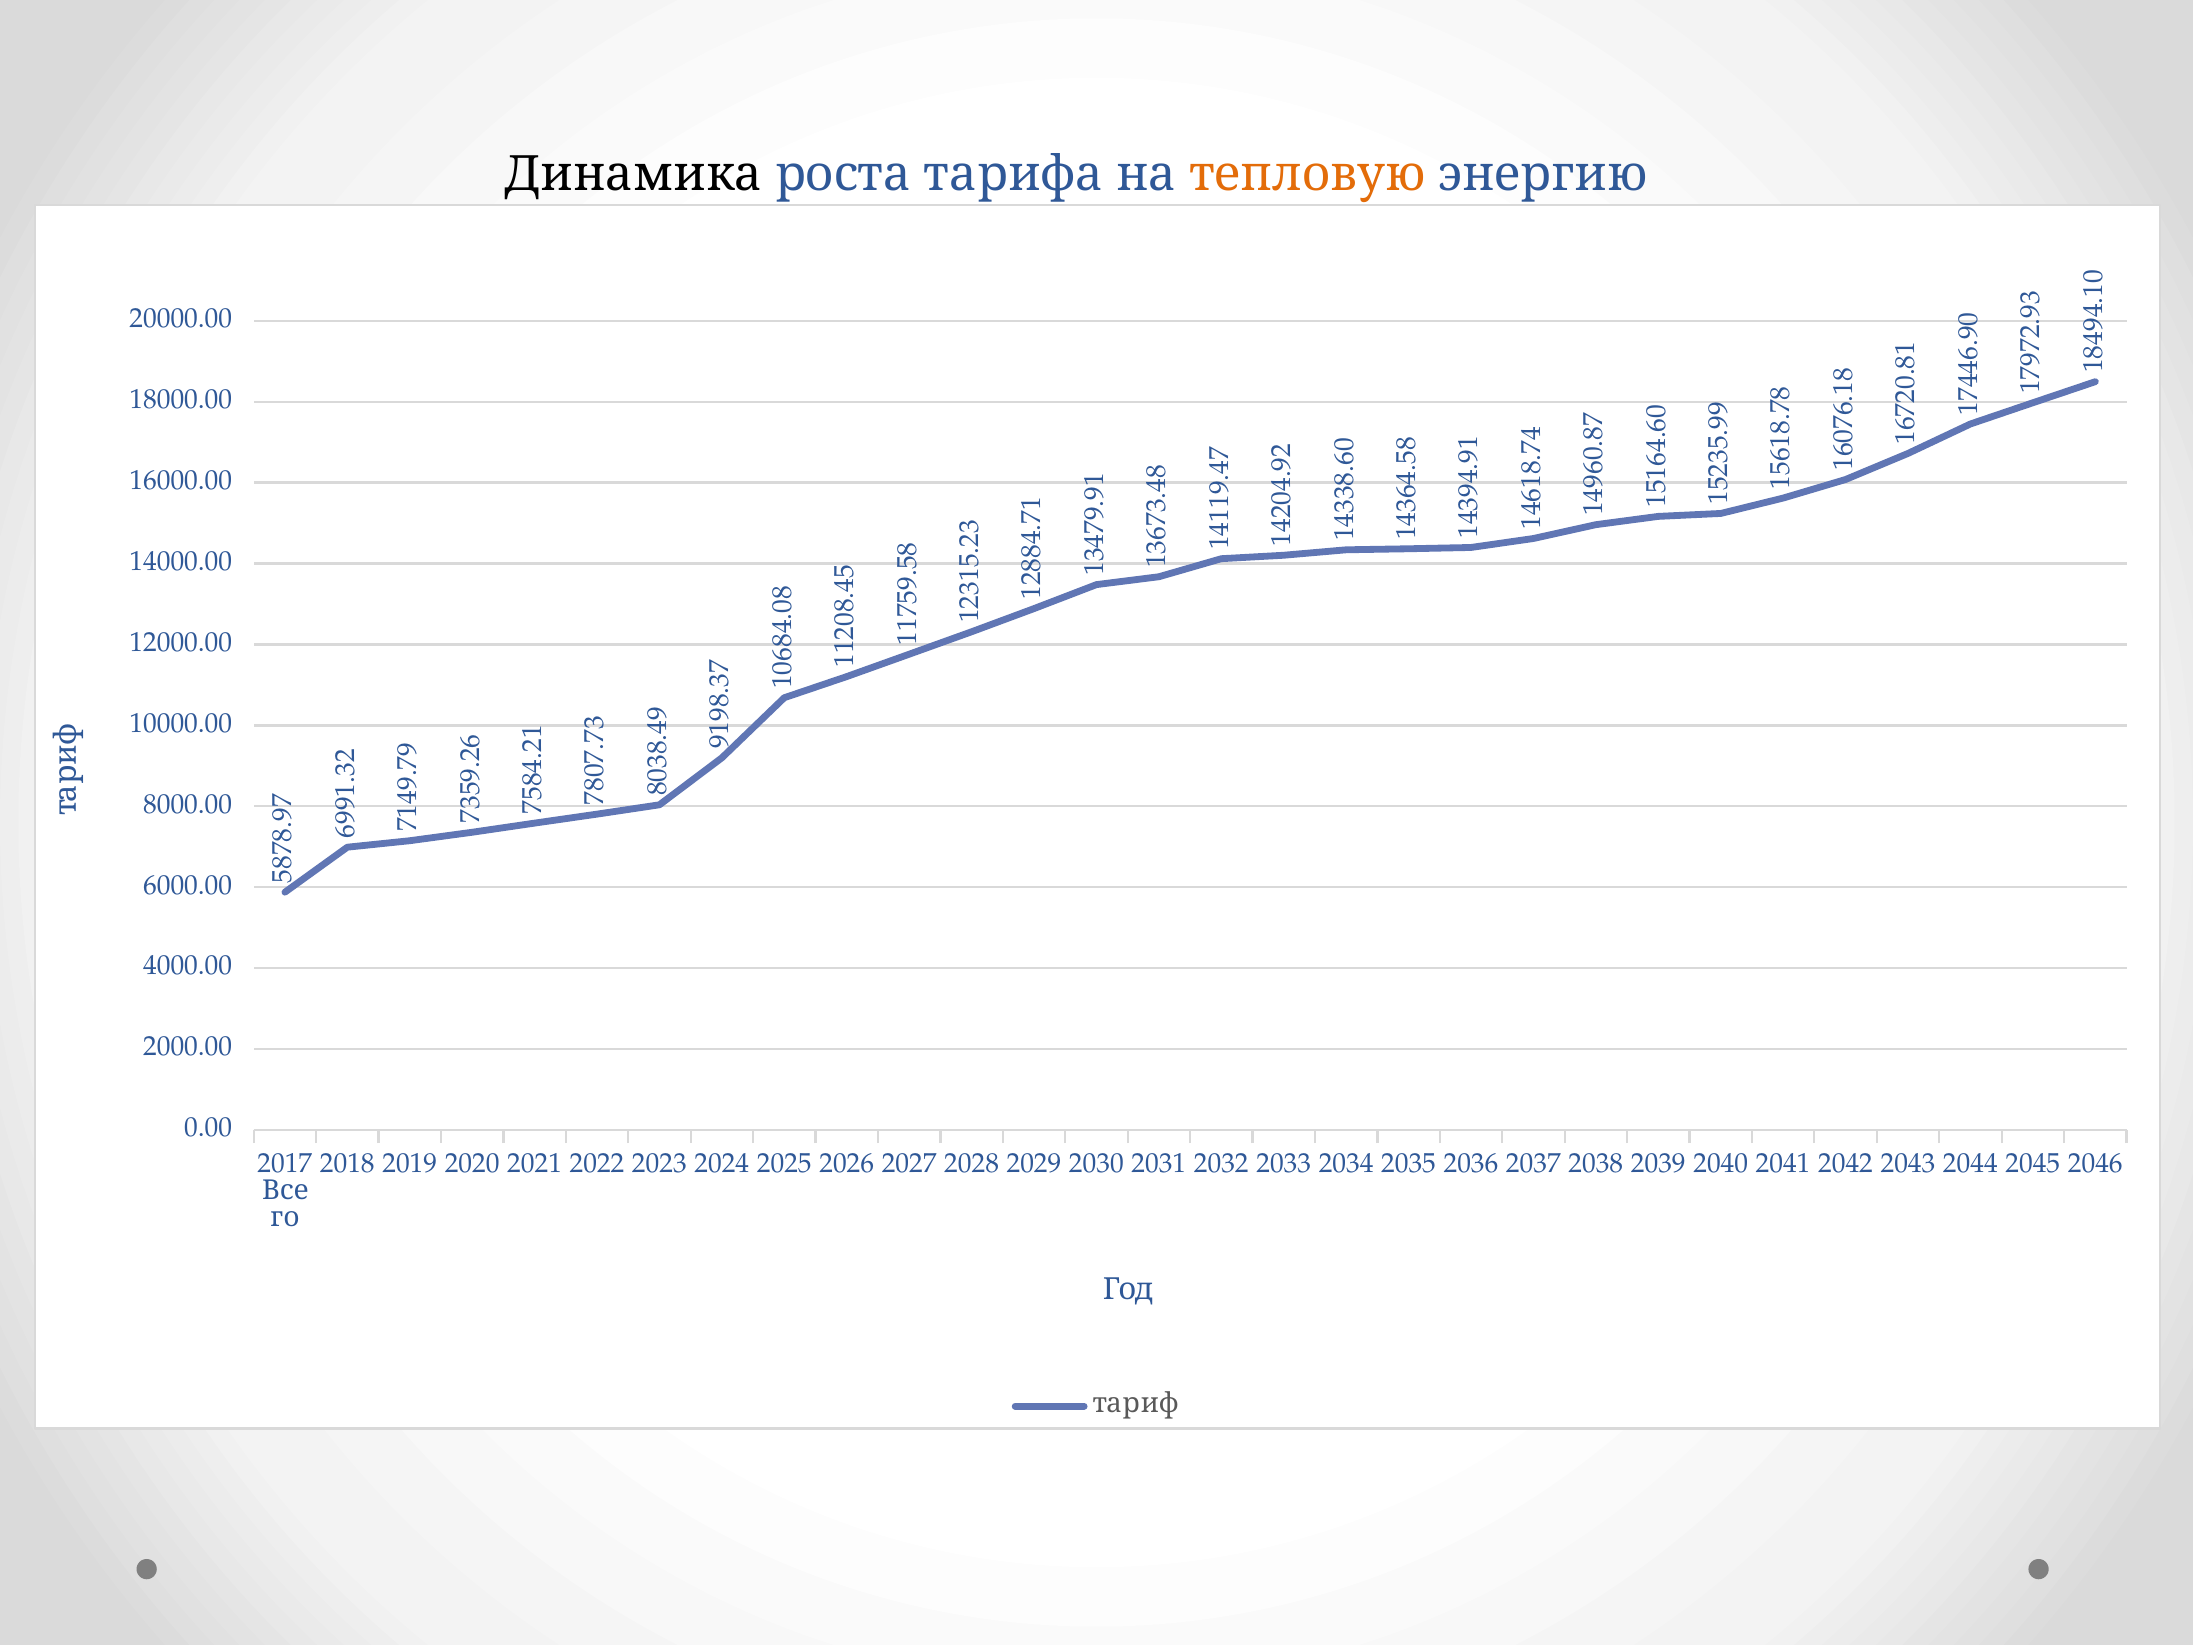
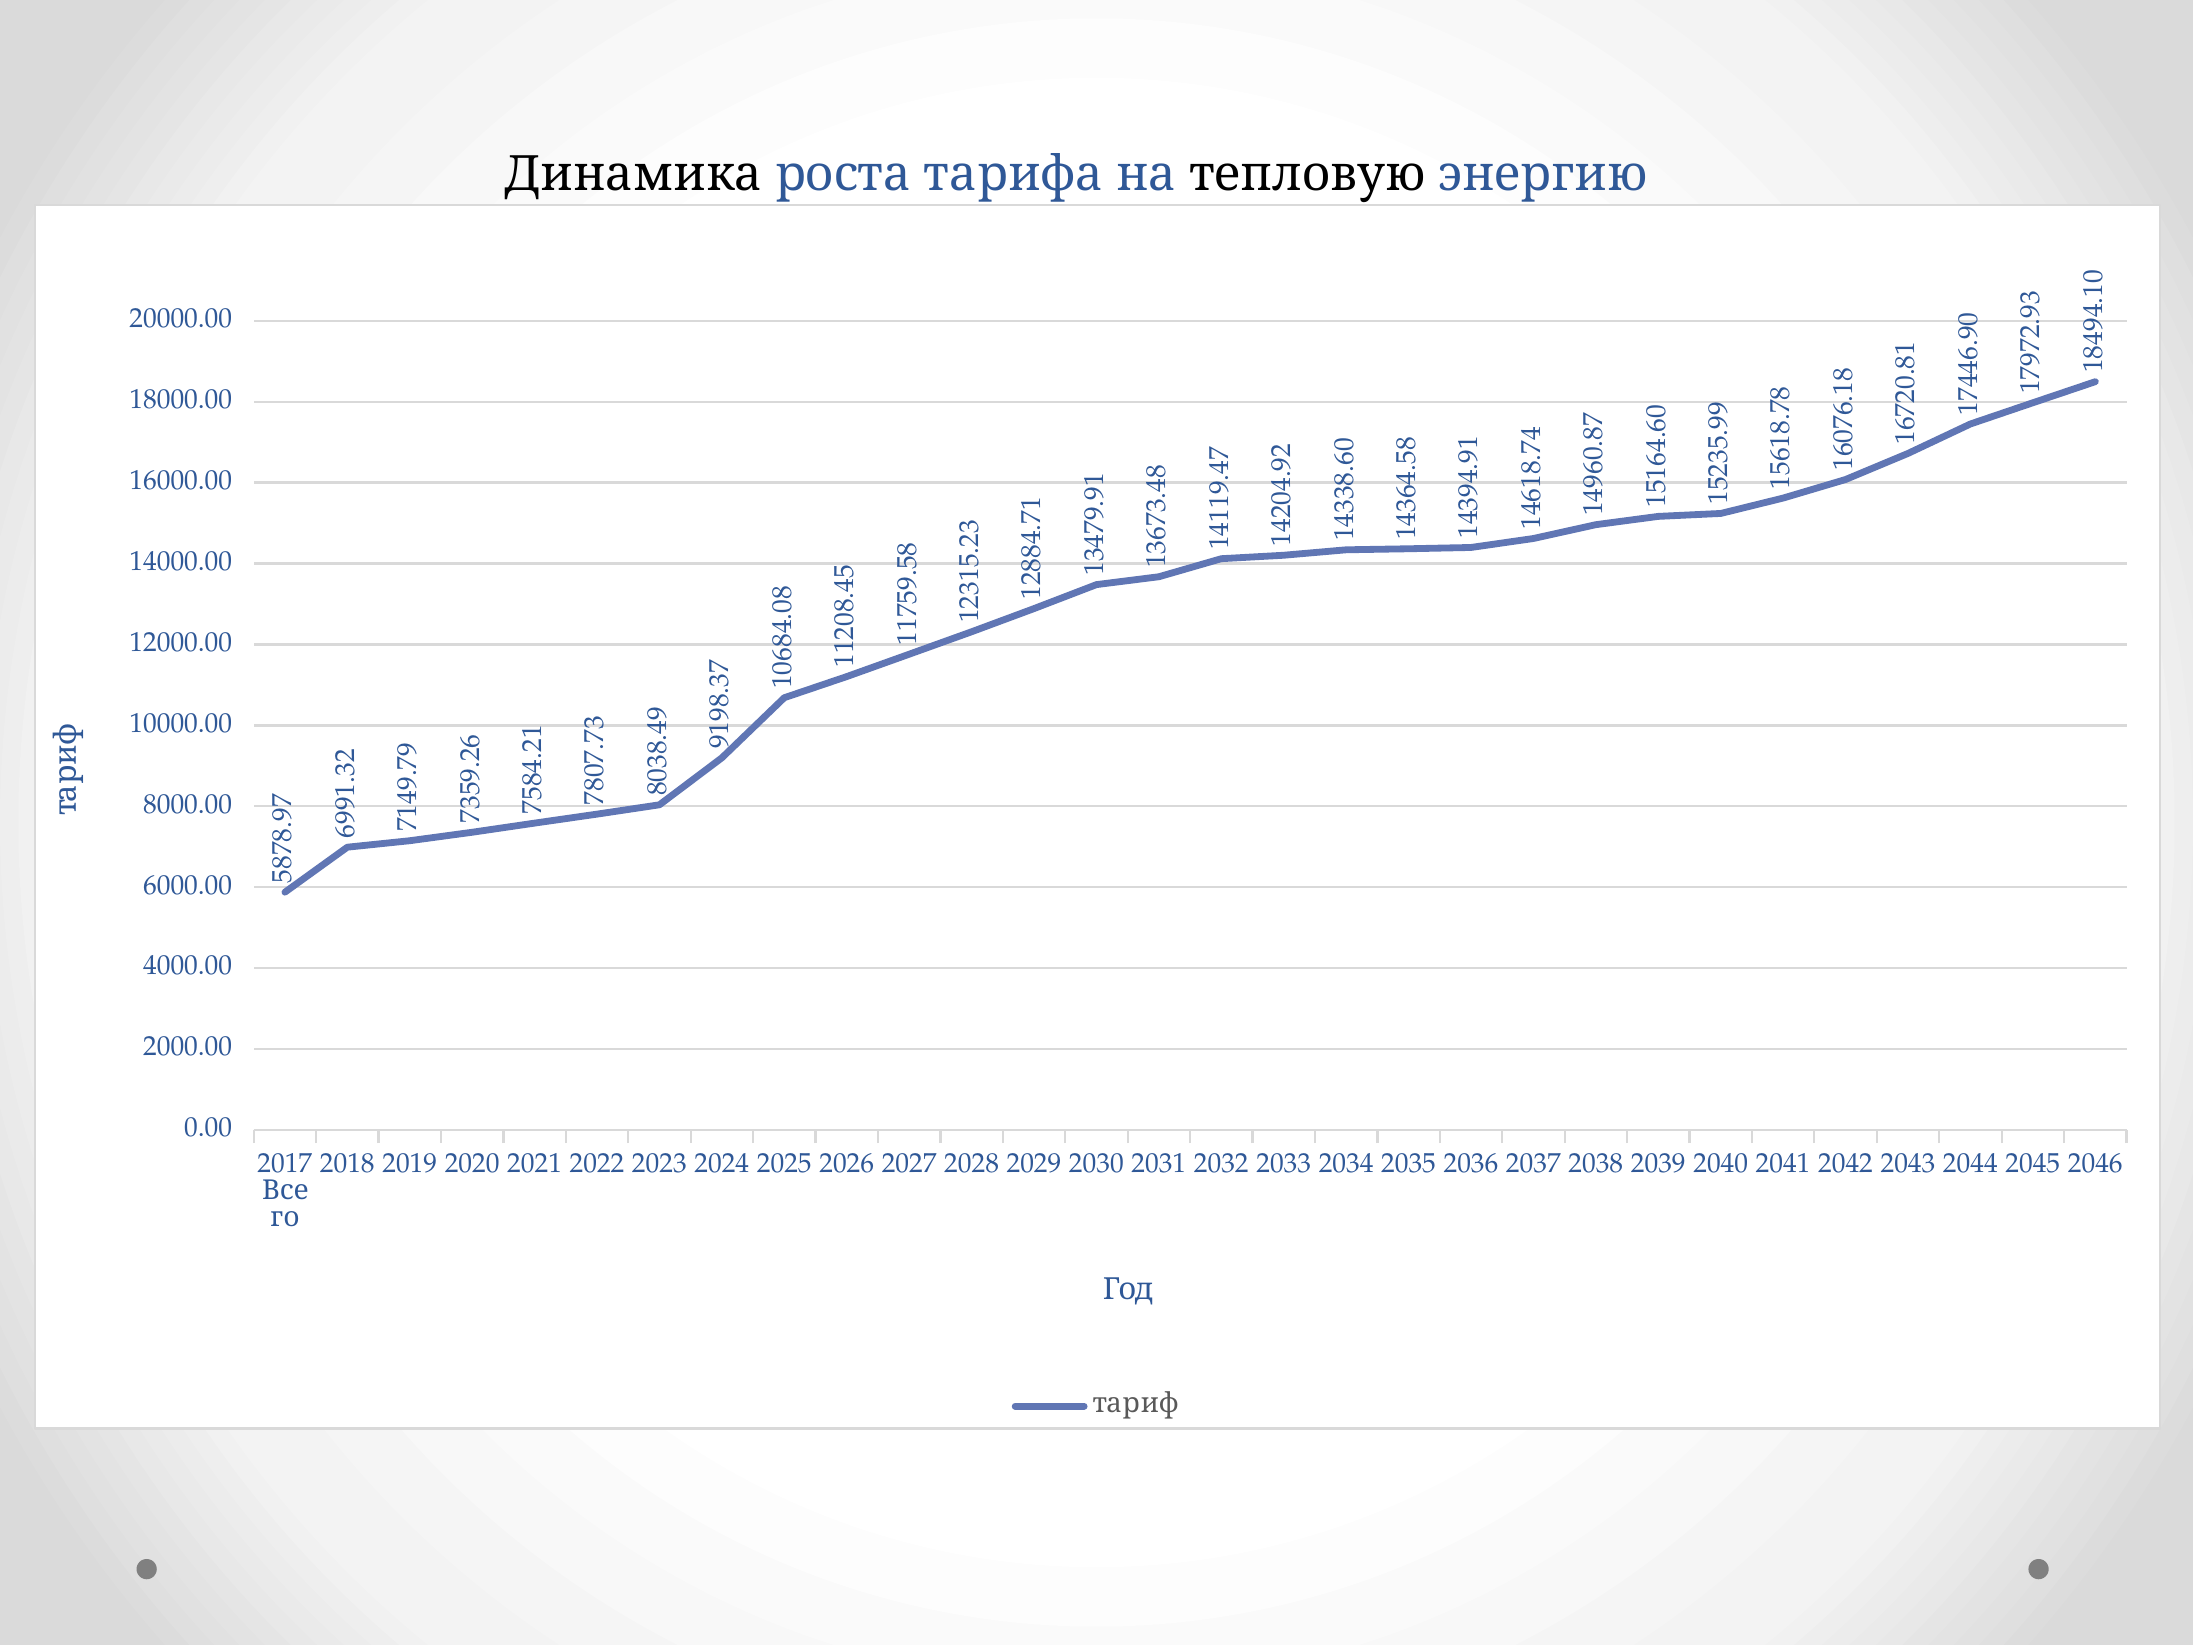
тепловую colour: orange -> black (1307, 174)
